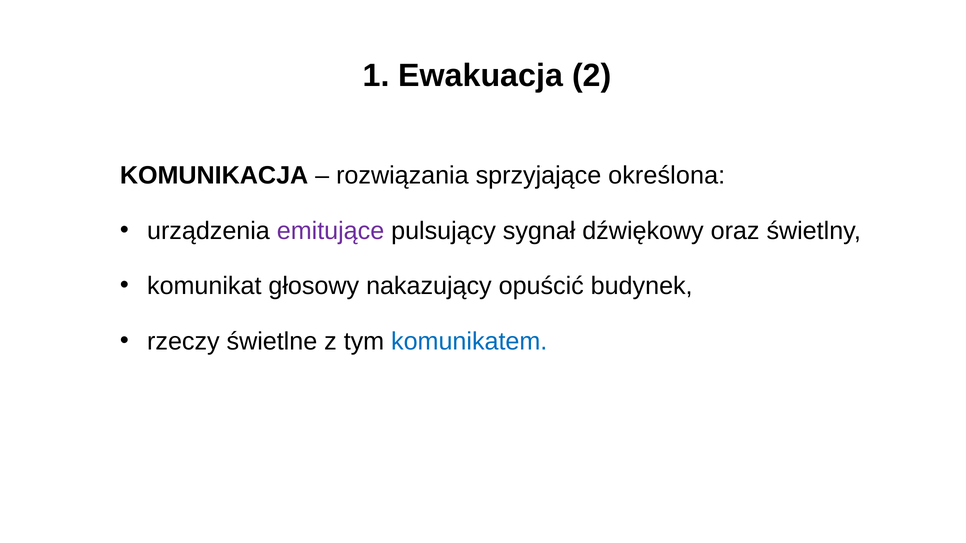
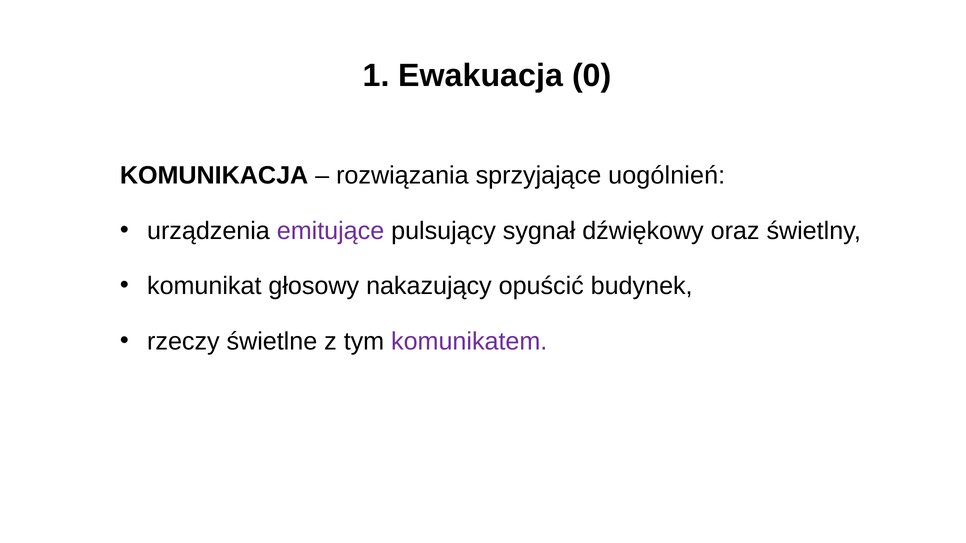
2: 2 -> 0 (592, 76)
określona: określona -> uogólnień (667, 176)
komunikatem colour: blue -> purple (469, 342)
